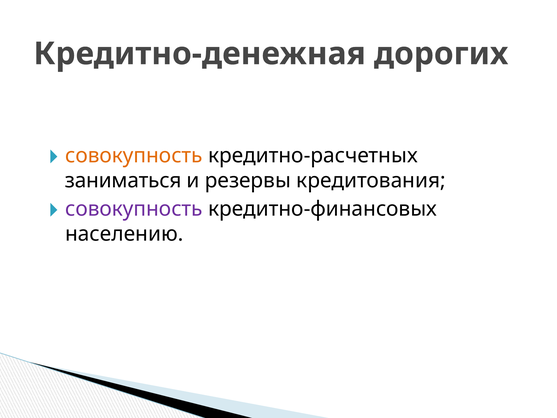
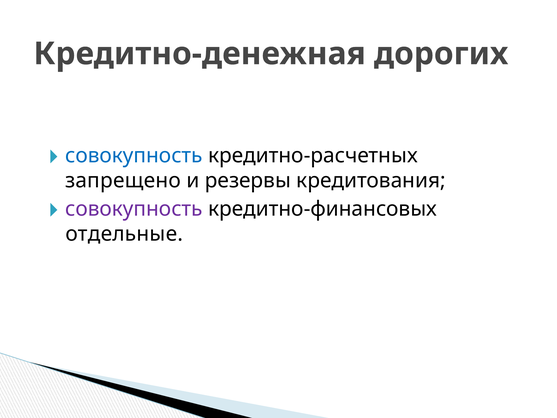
совокупность colour: orange -> blue (134, 155)
заниматься: заниматься -> запрещено (123, 181)
населению: населению -> отдельные (124, 234)
